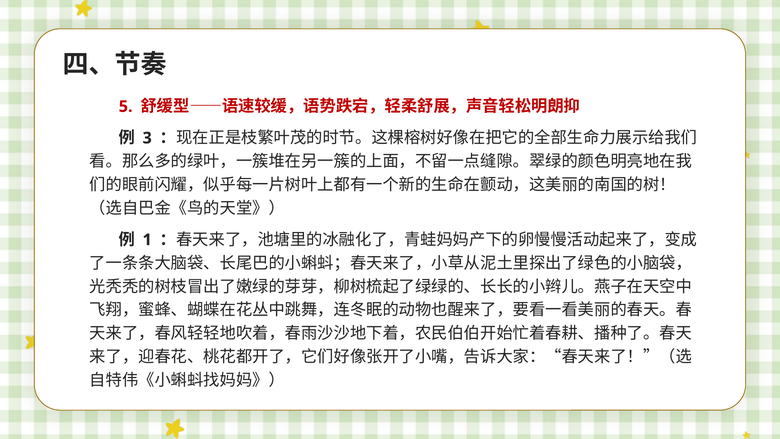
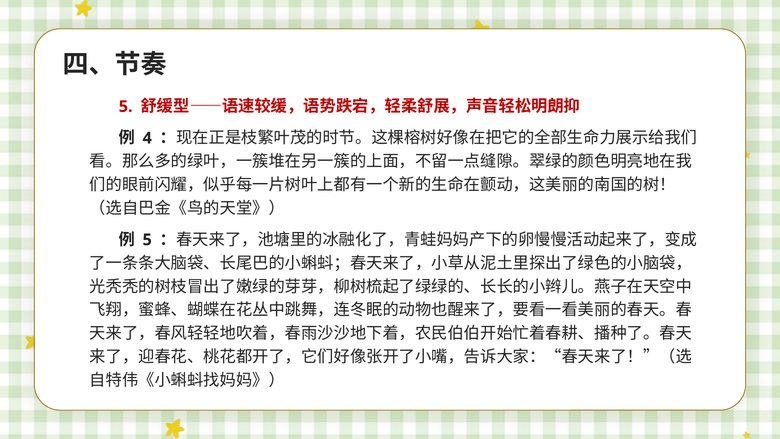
3: 3 -> 4 (147, 138)
1: 1 -> 5 (147, 240)
